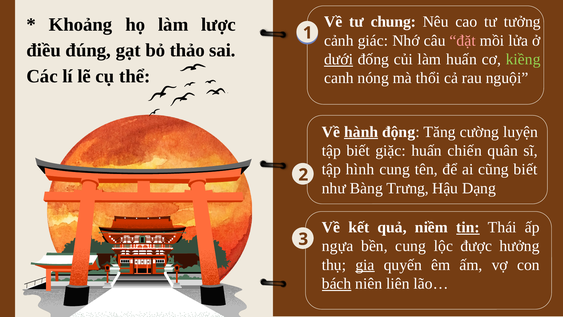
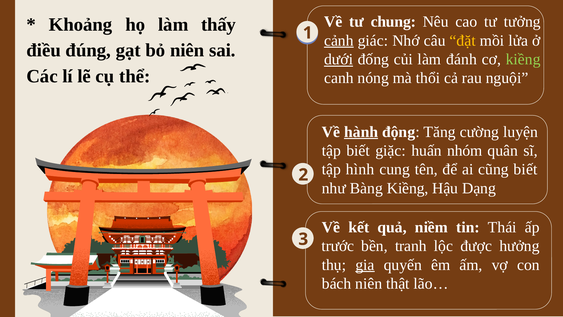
lược: lược -> thấy (219, 25)
cảnh underline: none -> present (339, 40)
đặt colour: pink -> yellow (463, 40)
bỏ thảo: thảo -> niên (187, 50)
làm huấn: huấn -> đánh (461, 59)
chiến: chiến -> nhóm (465, 150)
Bàng Trưng: Trưng -> Kiềng (408, 188)
tin underline: present -> none (468, 227)
ngựa: ngựa -> trước (338, 246)
bền cung: cung -> tranh (411, 246)
bách underline: present -> none (337, 283)
liên: liên -> thật (398, 283)
